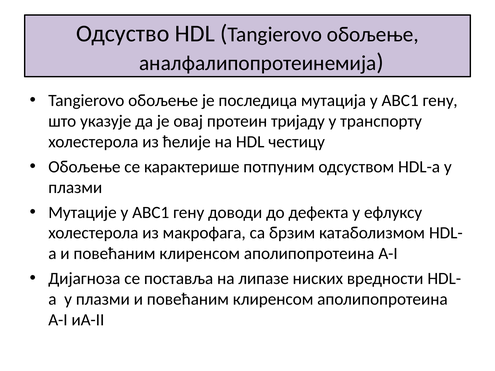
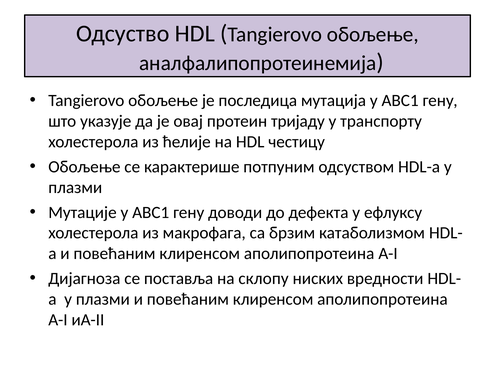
липазе: липазе -> склопу (264, 279)
